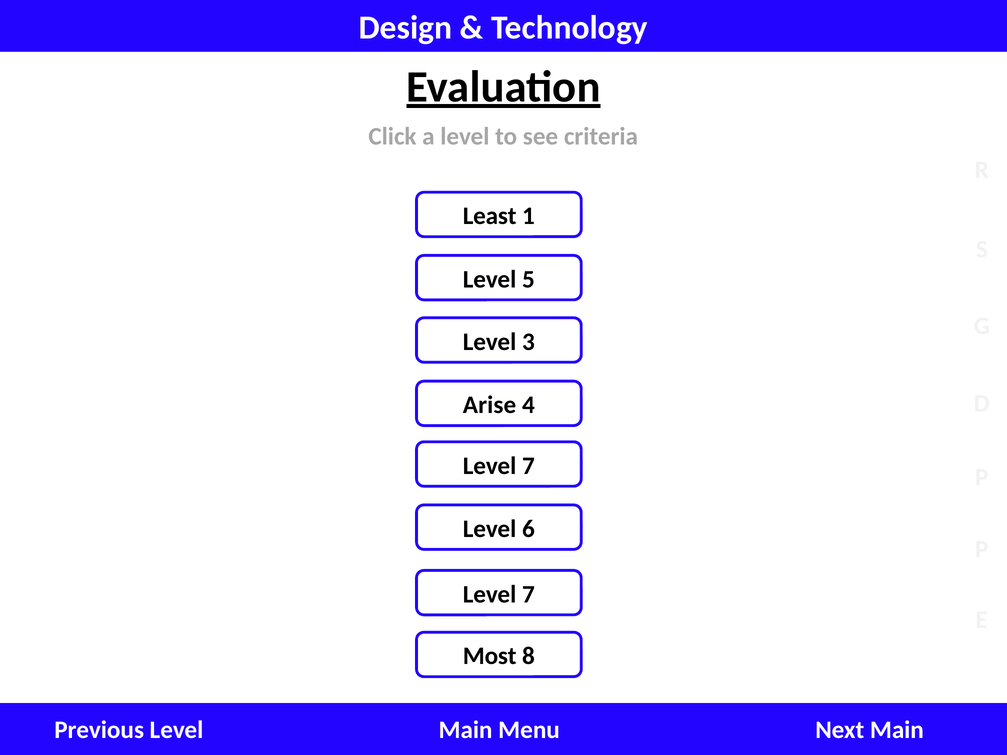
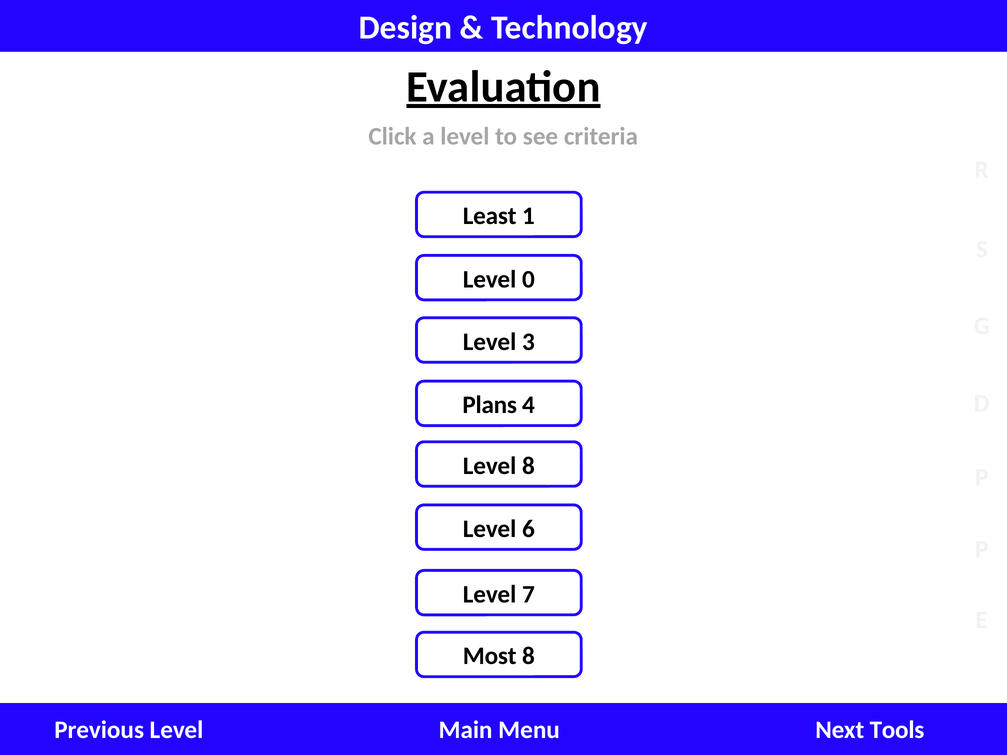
5: 5 -> 0 (528, 279)
Arise: Arise -> Plans (490, 405)
7: 7 -> 8 (528, 466)
Next Main: Main -> Tools (897, 730)
